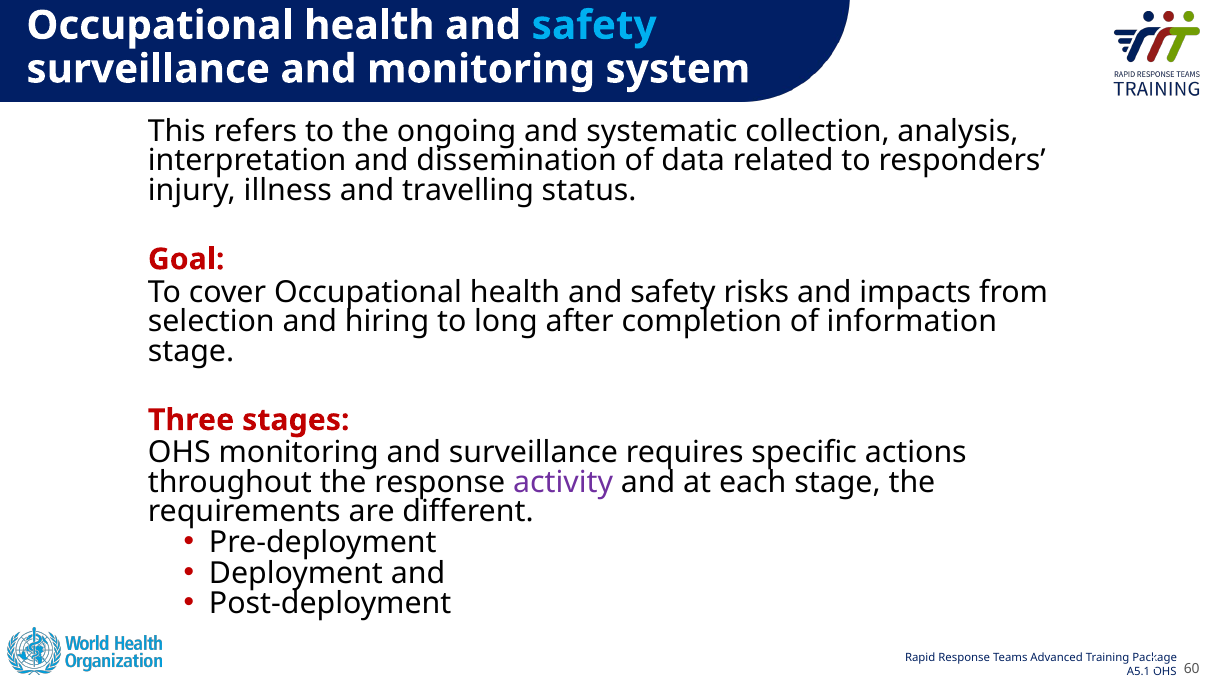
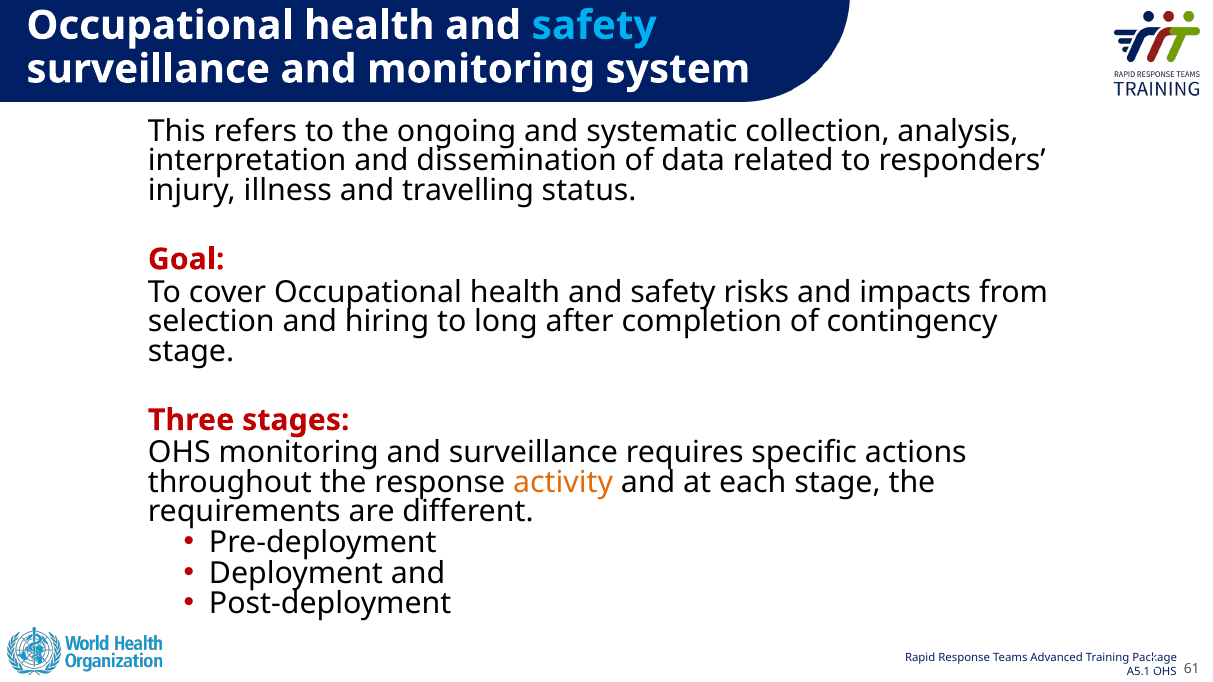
information: information -> contingency (912, 322)
activity colour: purple -> orange (563, 483)
60: 60 -> 61 (1192, 669)
